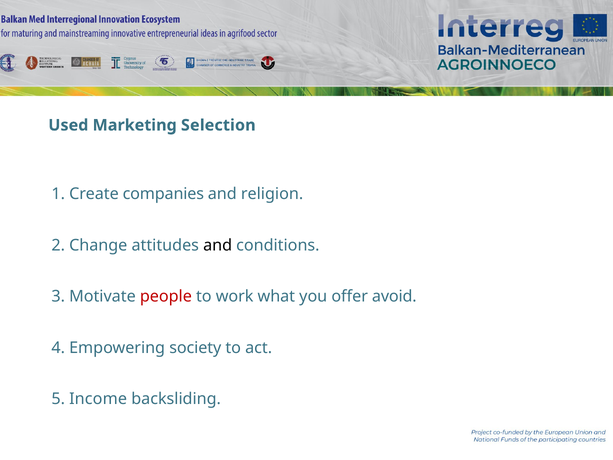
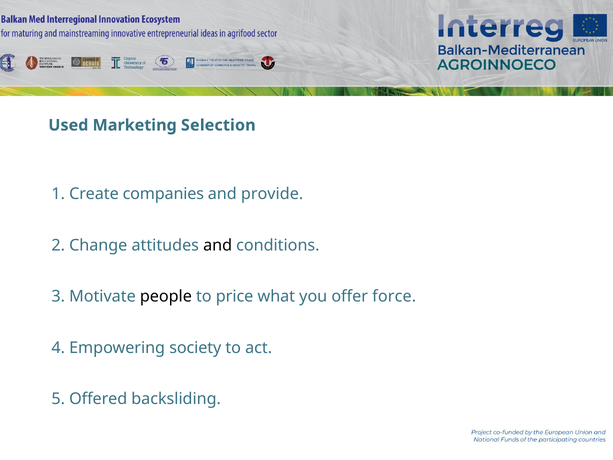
religion: religion -> provide (272, 194)
people colour: red -> black (166, 296)
work: work -> price (235, 296)
avoid: avoid -> force (394, 296)
Income: Income -> Offered (98, 399)
